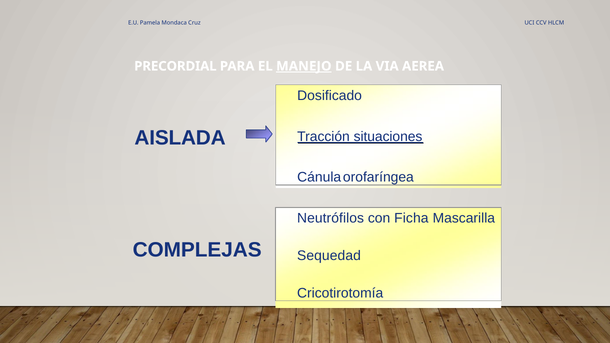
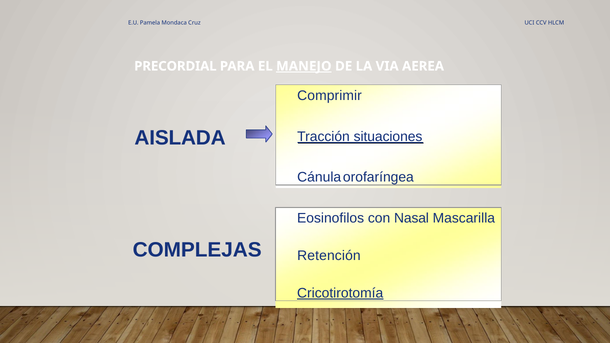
Dosificado: Dosificado -> Comprimir (330, 96)
Neutrófilos: Neutrófilos -> Eosinofilos (331, 218)
Ficha: Ficha -> Nasal (412, 218)
Sequedad: Sequedad -> Retención (329, 256)
Cricotirotomía underline: none -> present (340, 293)
